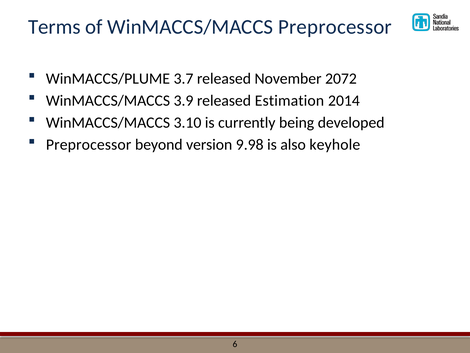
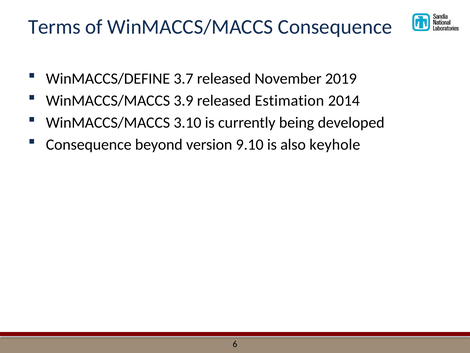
WinMACCS/MACCS Preprocessor: Preprocessor -> Consequence (335, 27)
WinMACCS/PLUME: WinMACCS/PLUME -> WinMACCS/DEFINE (108, 79)
2072: 2072 -> 2019 (341, 79)
Preprocessor: Preprocessor -> Consequence (89, 144)
9.98: 9.98 -> 9.10 (250, 144)
